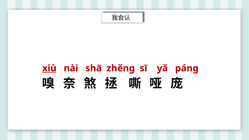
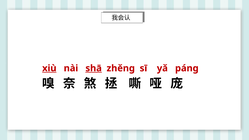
shā underline: none -> present (94, 68)
